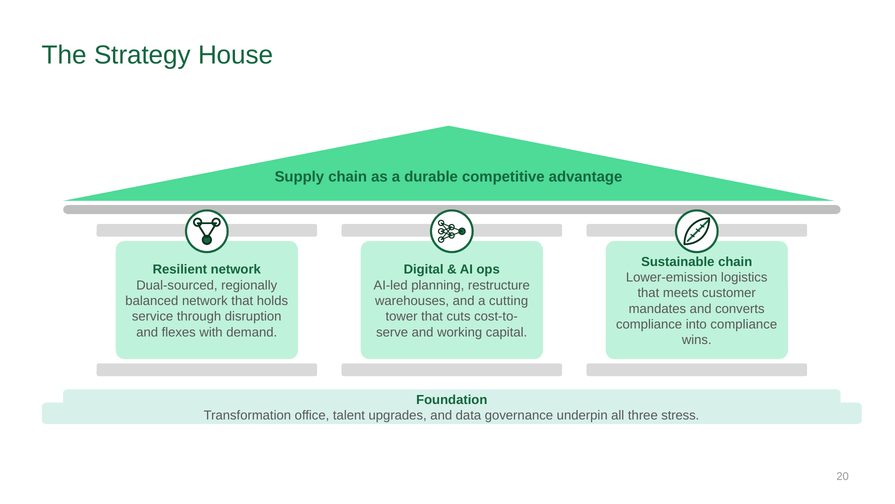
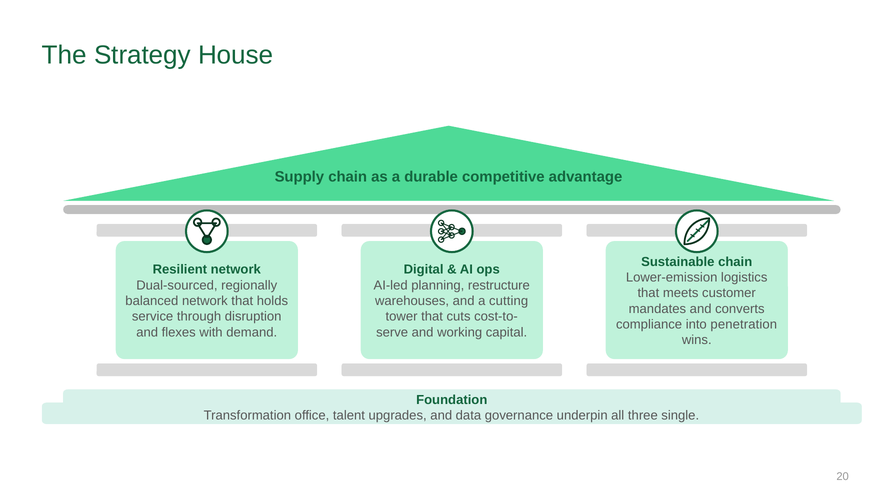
into compliance: compliance -> penetration (744, 324)
stress: stress -> single (680, 415)
